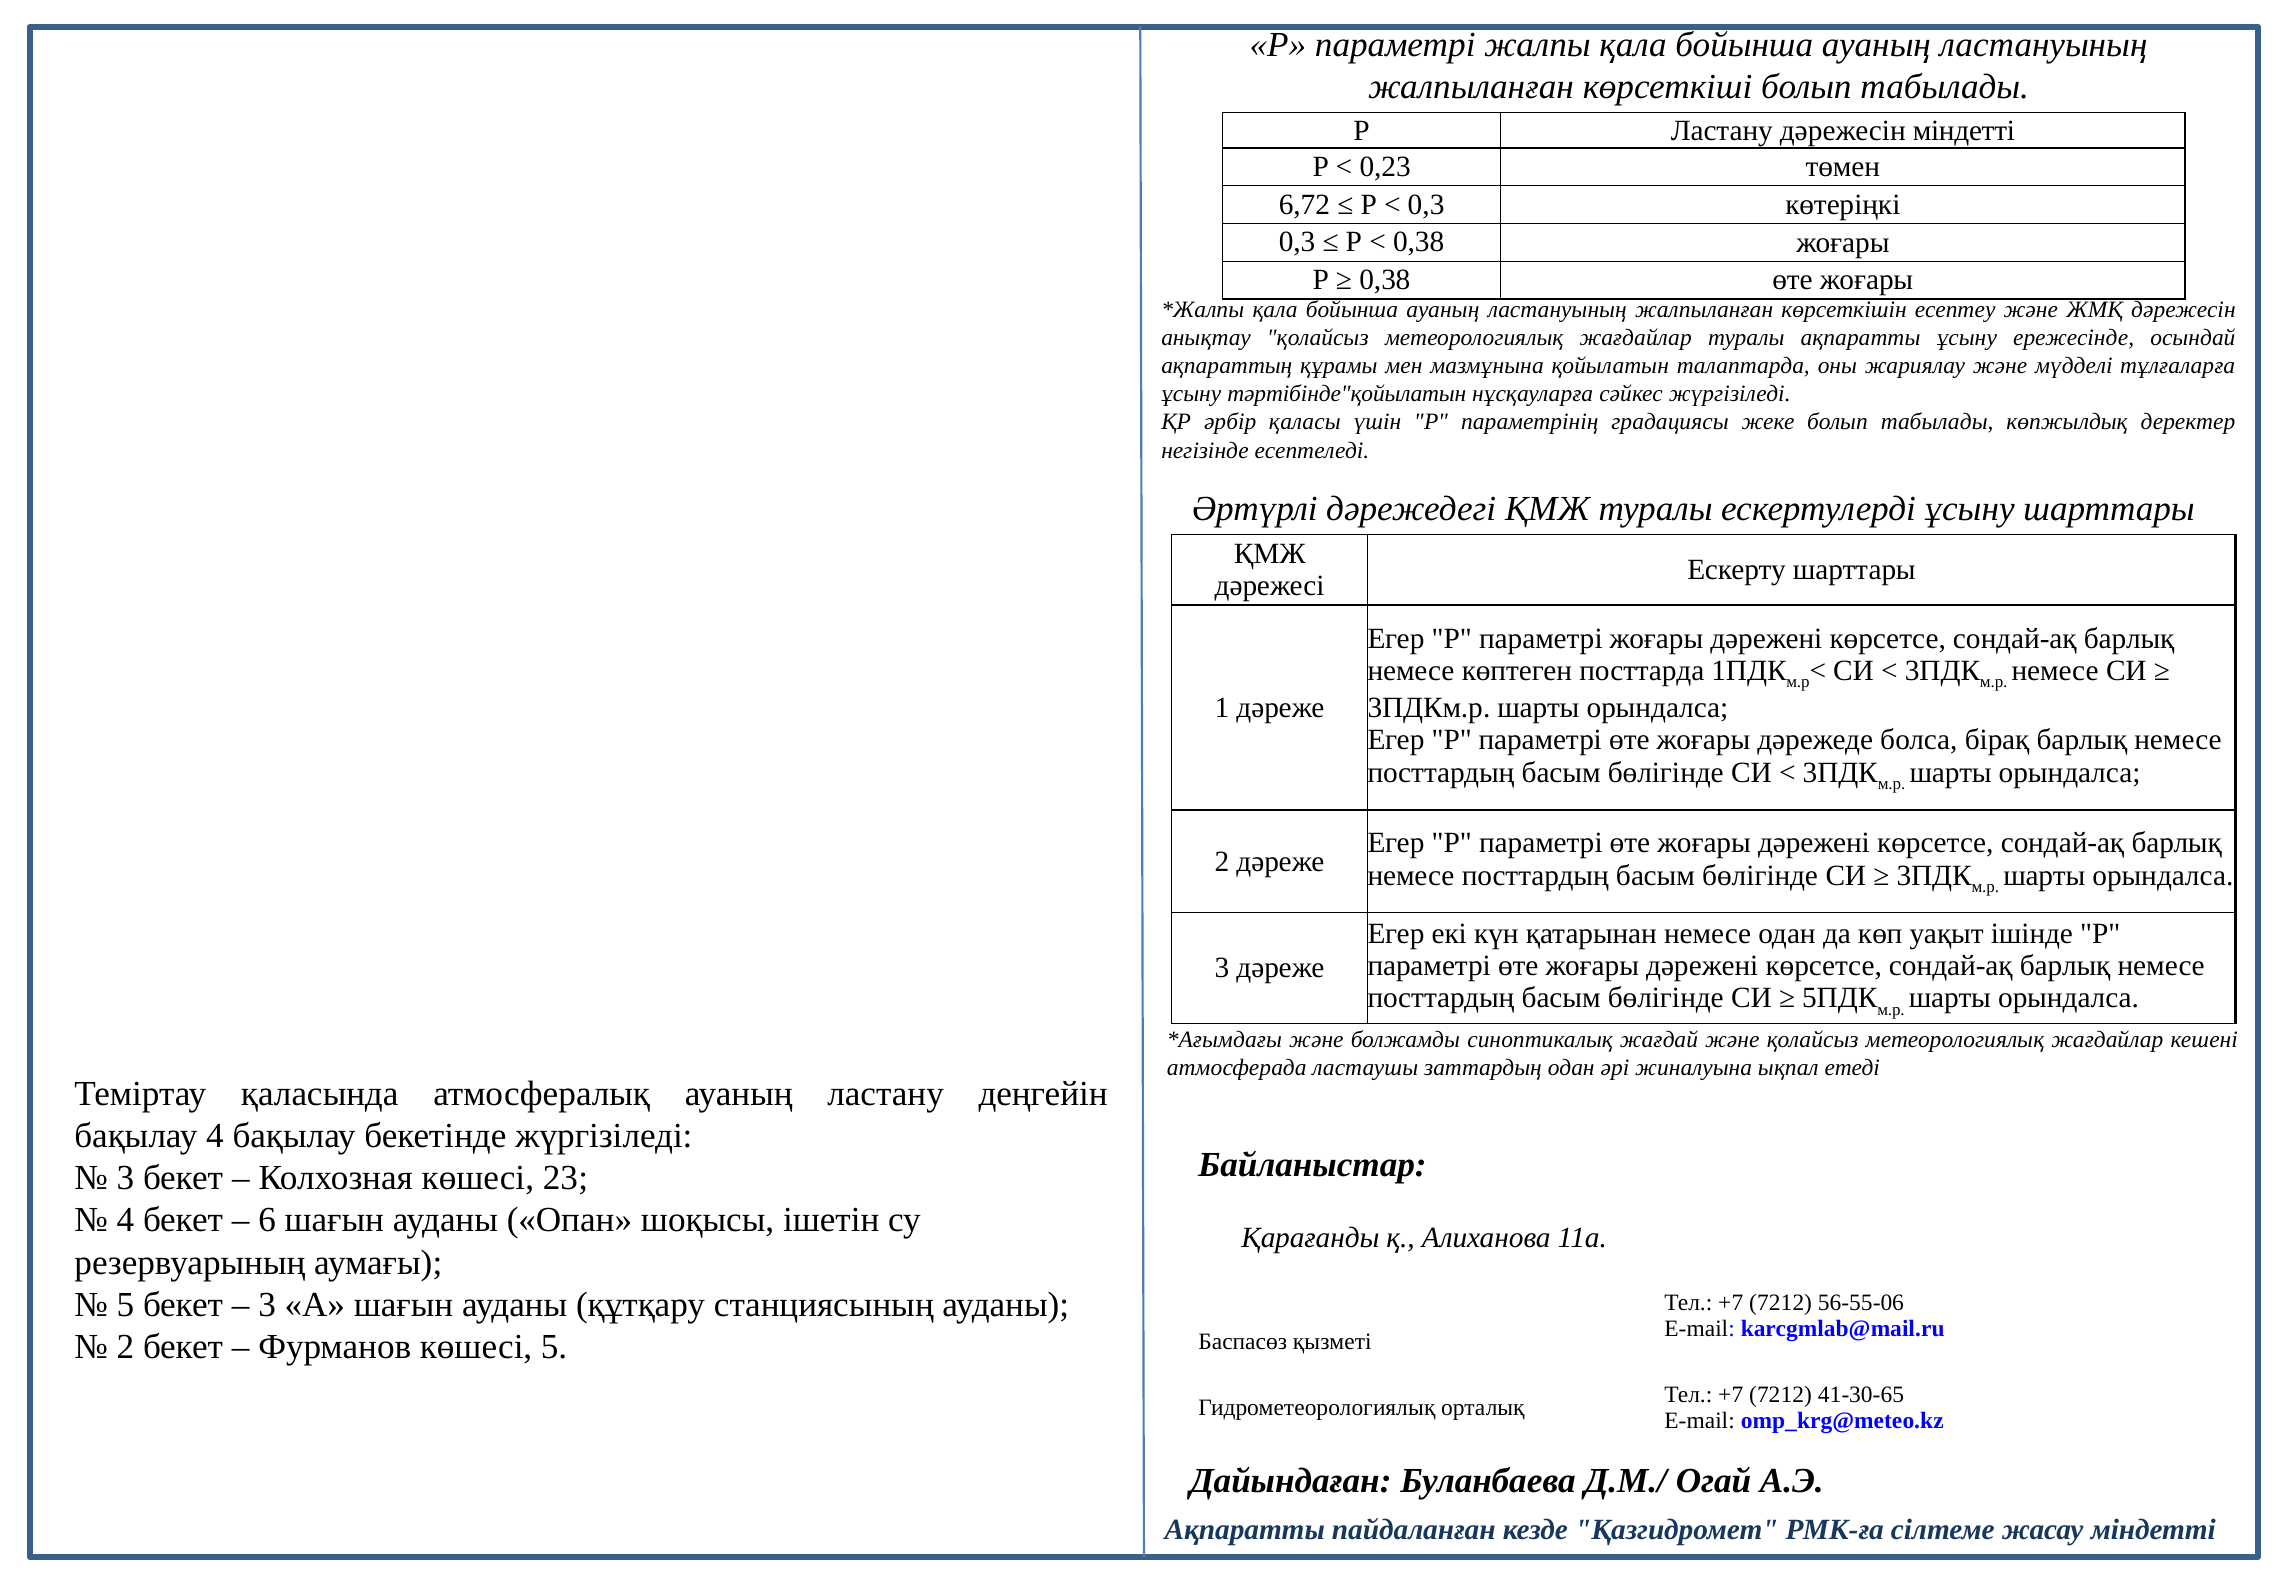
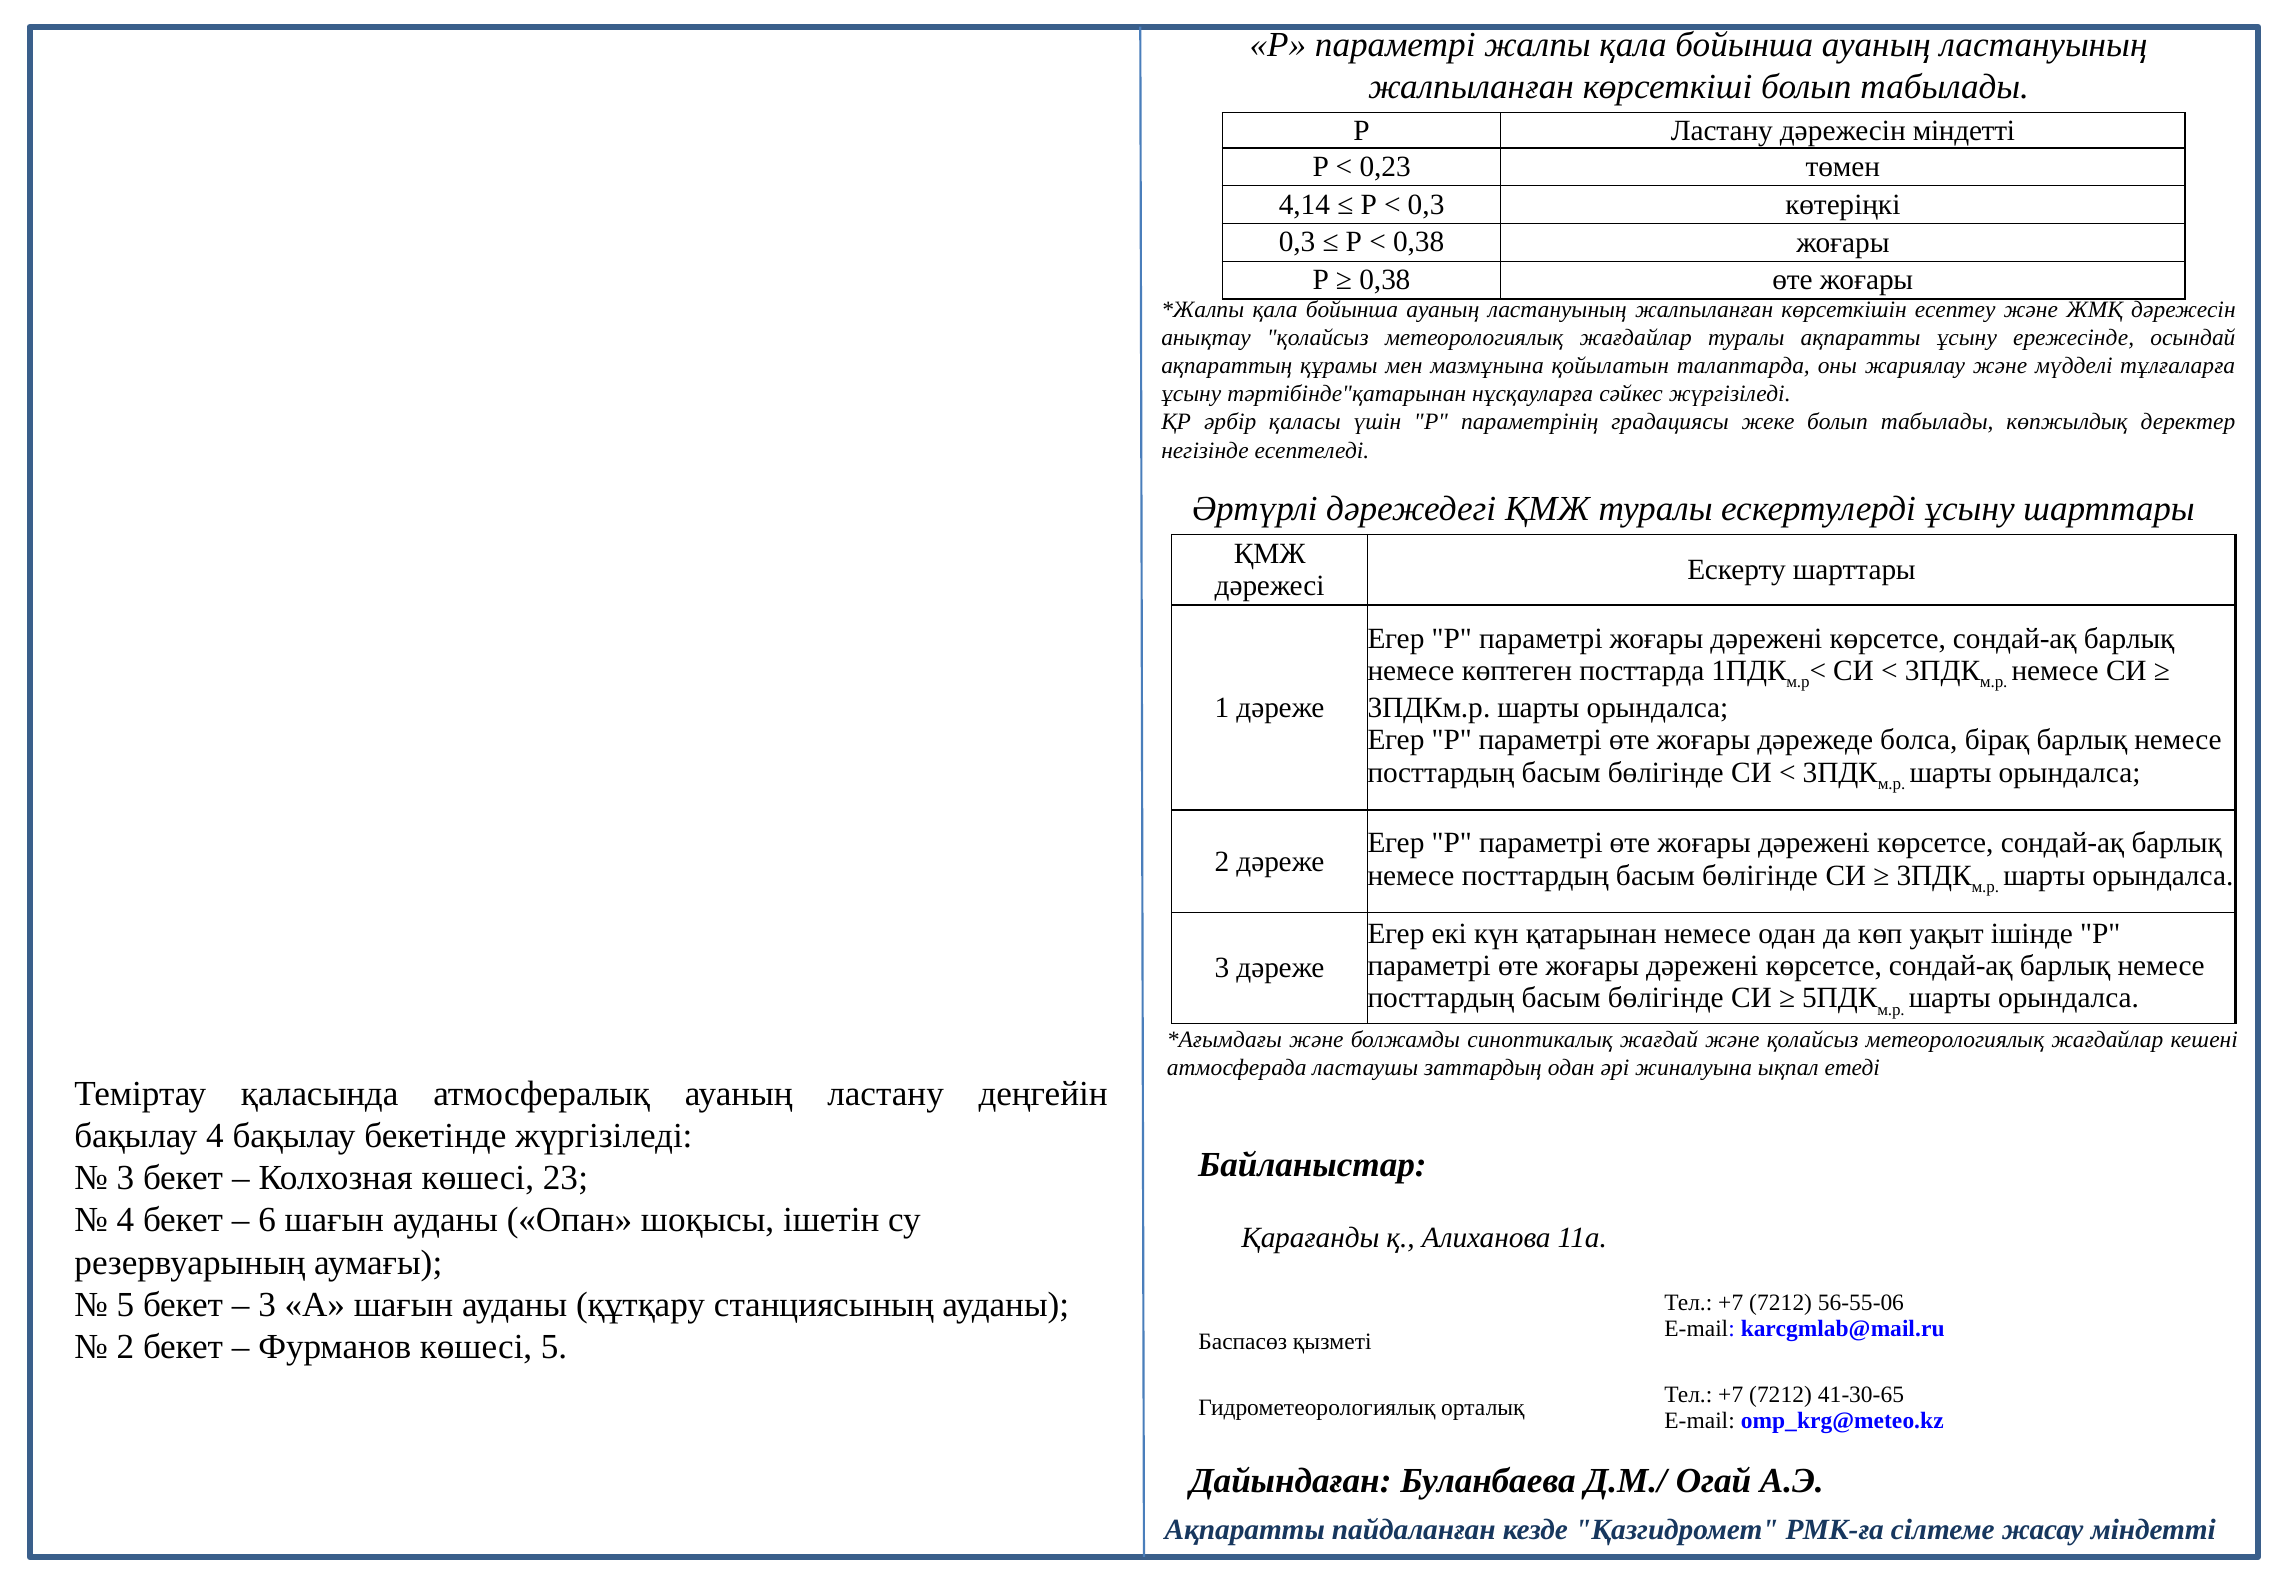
6,72: 6,72 -> 4,14 (1304, 204)
тәртібінде"қойылатын: тәртібінде"қойылатын -> тәртібінде"қатарынан (1347, 394)
